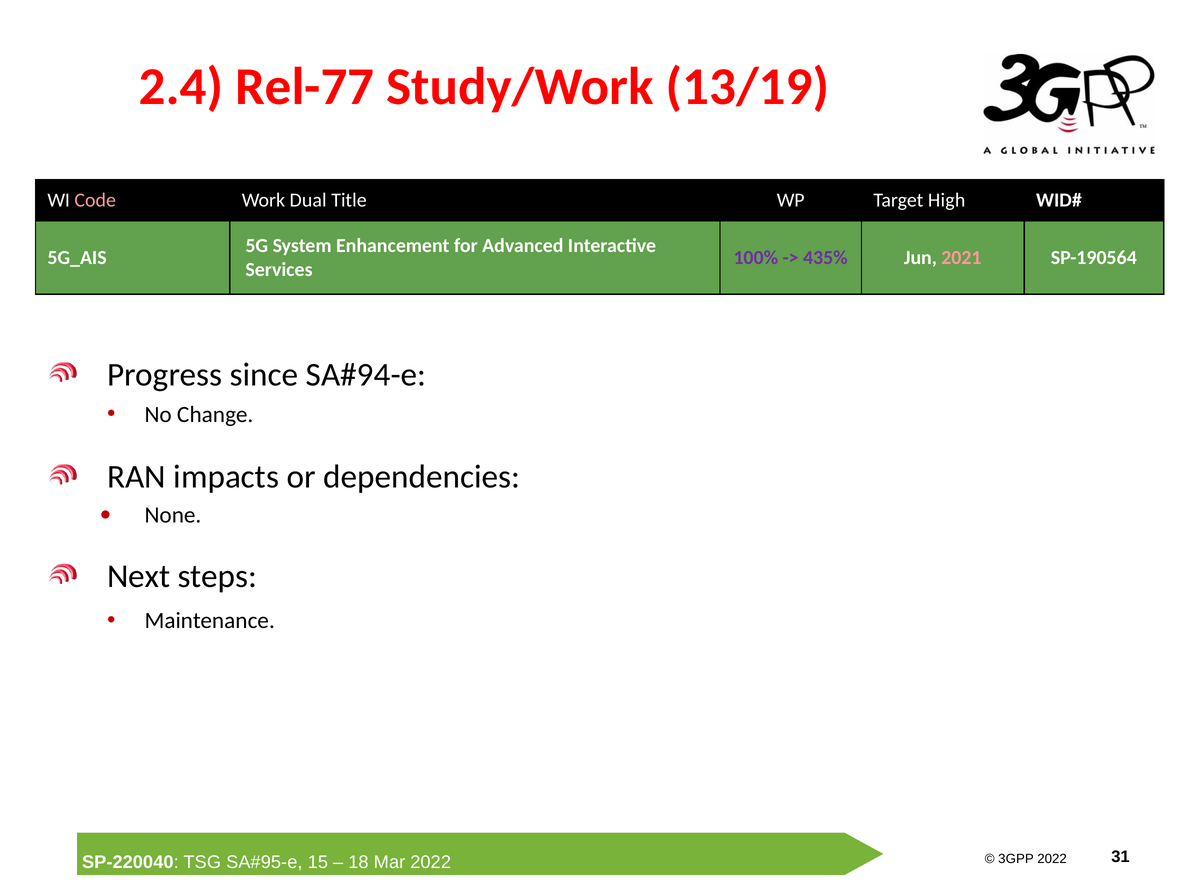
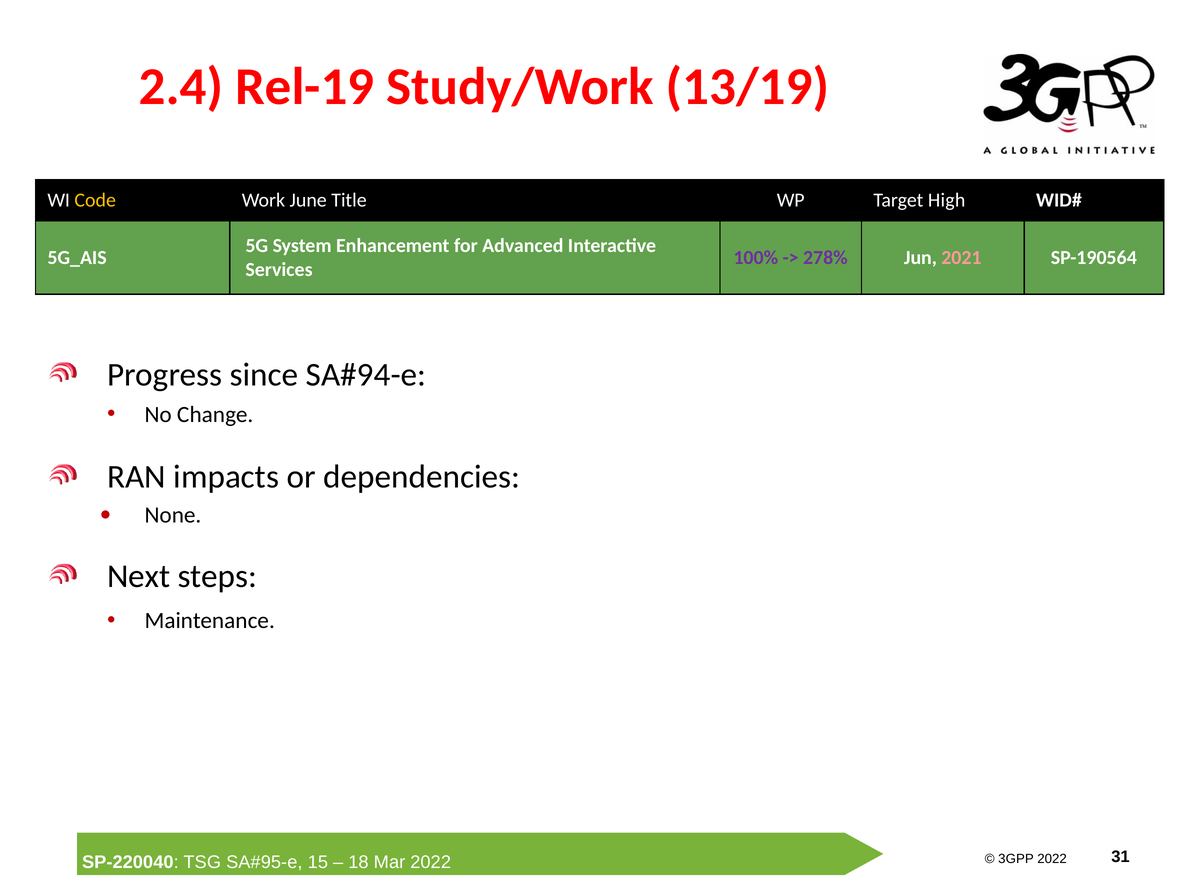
Rel-77: Rel-77 -> Rel-19 (305, 87)
Code colour: pink -> yellow (95, 200)
Dual: Dual -> June (308, 200)
435%: 435% -> 278% (825, 258)
